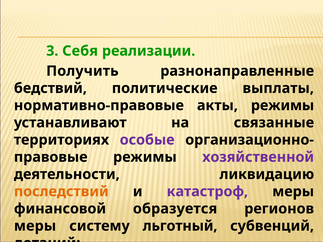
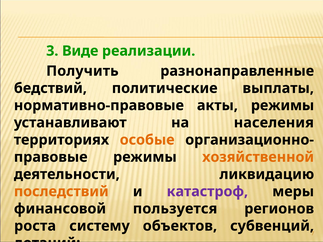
Себя: Себя -> Виде (80, 51)
связанные: связанные -> населения (274, 123)
особые colour: purple -> orange (147, 140)
хозяйственной colour: purple -> orange (258, 157)
образуется: образуется -> пользуется (175, 209)
меры: меры -> роста (35, 226)
льготный: льготный -> объектов (180, 226)
